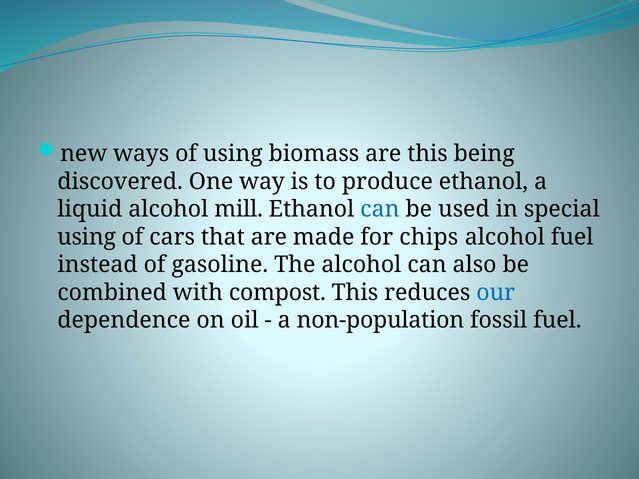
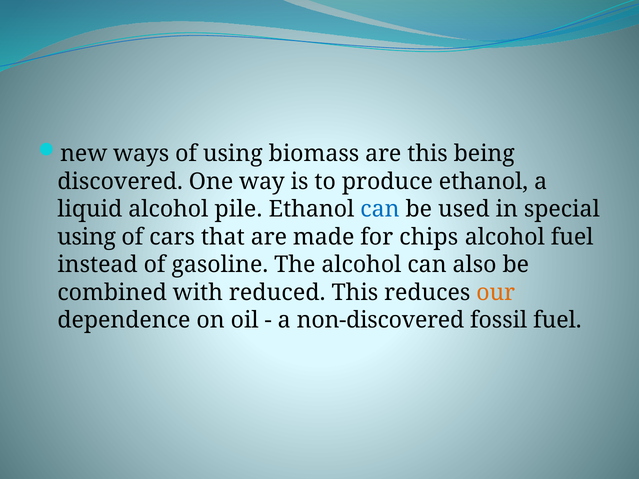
mill: mill -> pile (238, 209)
compost: compost -> reduced (277, 293)
our colour: blue -> orange (496, 293)
non-population: non-population -> non-discovered (380, 320)
